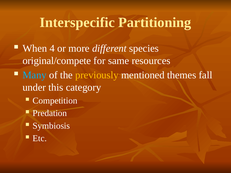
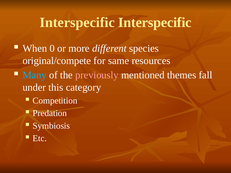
Interspecific Partitioning: Partitioning -> Interspecific (155, 22)
4: 4 -> 0 (52, 48)
previously colour: yellow -> pink (97, 75)
